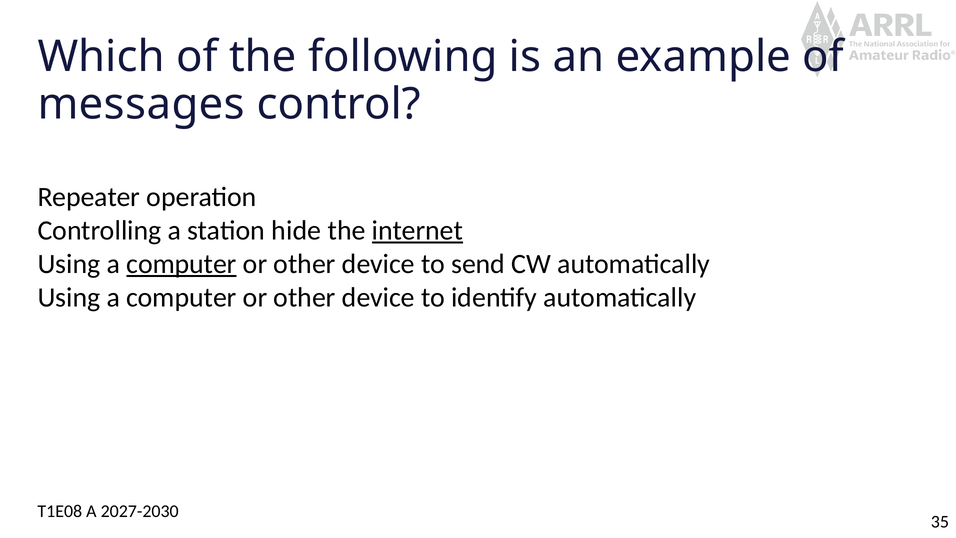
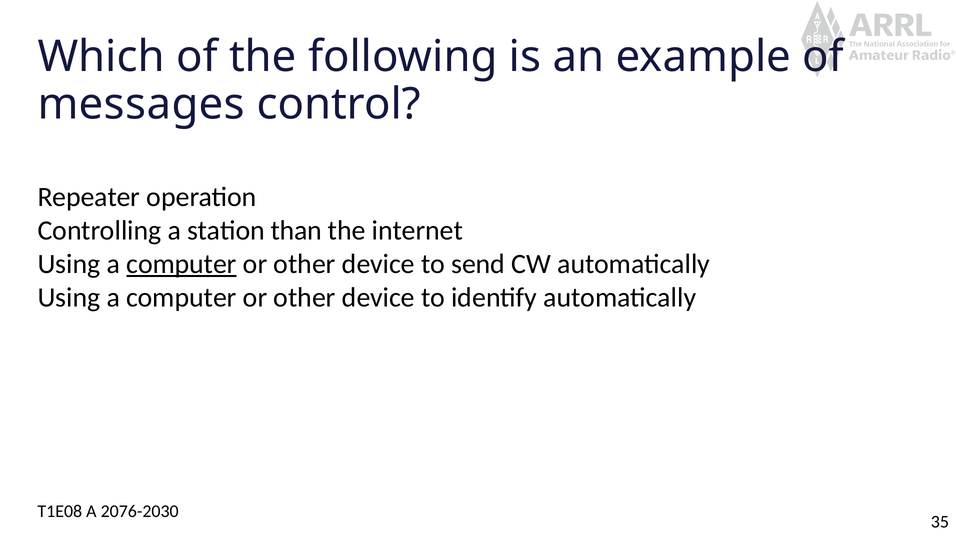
hide: hide -> than (297, 230)
internet underline: present -> none (417, 230)
2027-2030: 2027-2030 -> 2076-2030 (140, 511)
